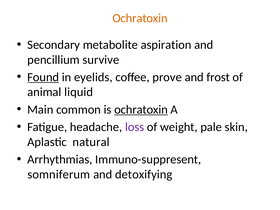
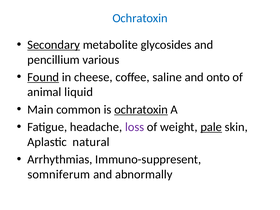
Ochratoxin colour: orange -> blue (140, 18)
Secondary underline: none -> present (54, 45)
aspiration: aspiration -> glycosides (166, 45)
survive: survive -> various (101, 60)
eyelids: eyelids -> cheese (93, 77)
prove: prove -> saline (167, 77)
frost: frost -> onto (218, 77)
pale underline: none -> present (211, 127)
detoxifying: detoxifying -> abnormally (144, 174)
